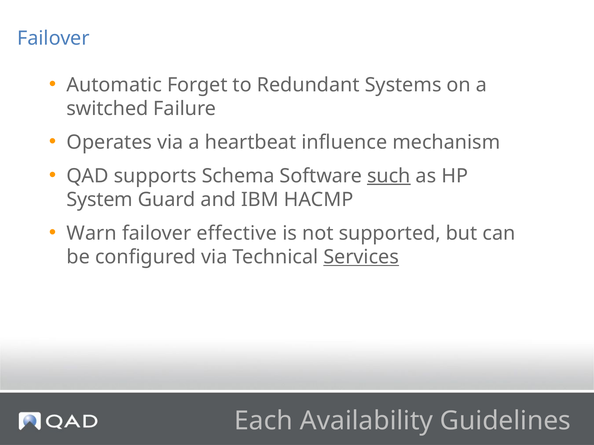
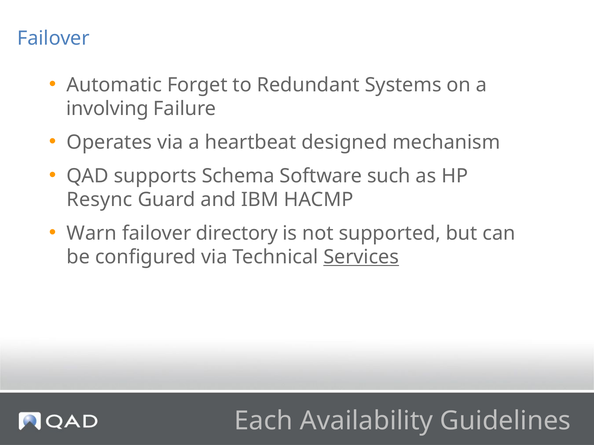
switched: switched -> involving (107, 109)
influence: influence -> designed (344, 142)
such underline: present -> none (389, 176)
System: System -> Resync (99, 200)
effective: effective -> directory (237, 233)
